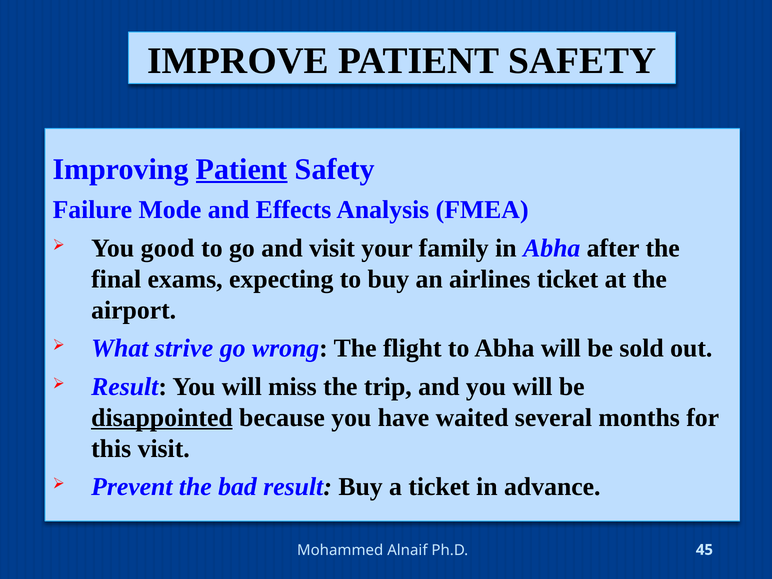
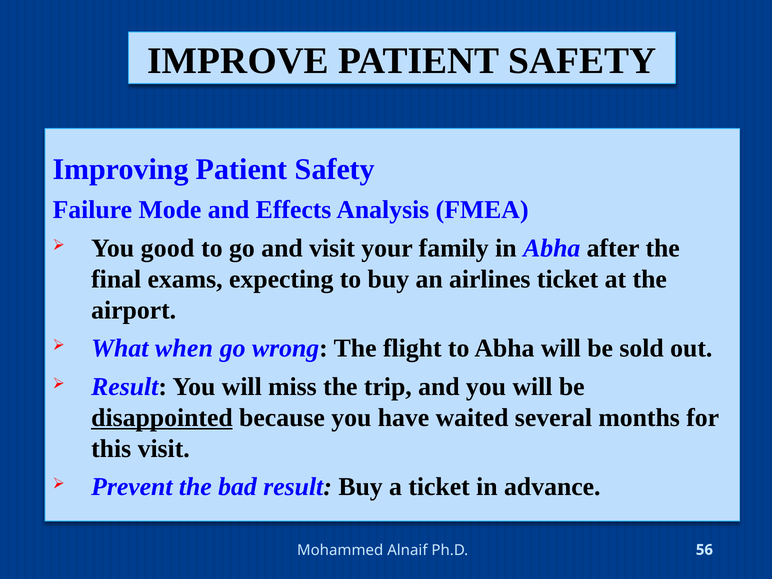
Patient underline: present -> none (242, 169)
strive: strive -> when (184, 348)
45: 45 -> 56 (704, 550)
